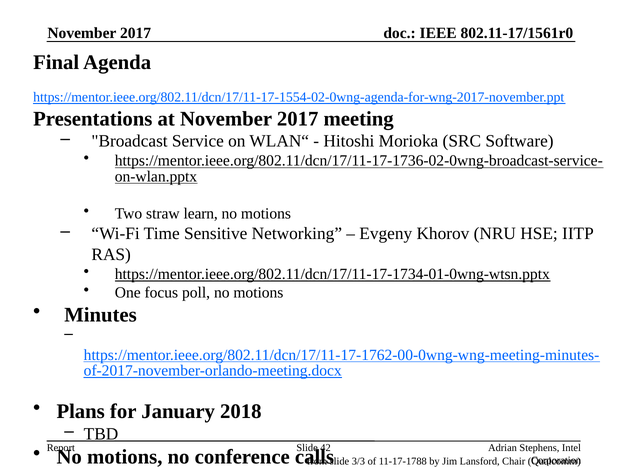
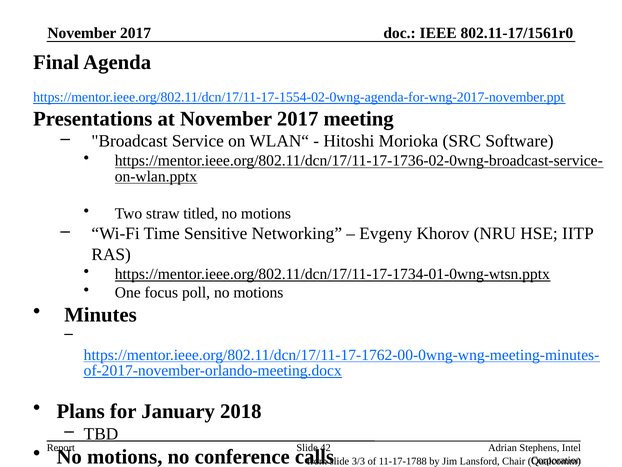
learn: learn -> titled (201, 214)
